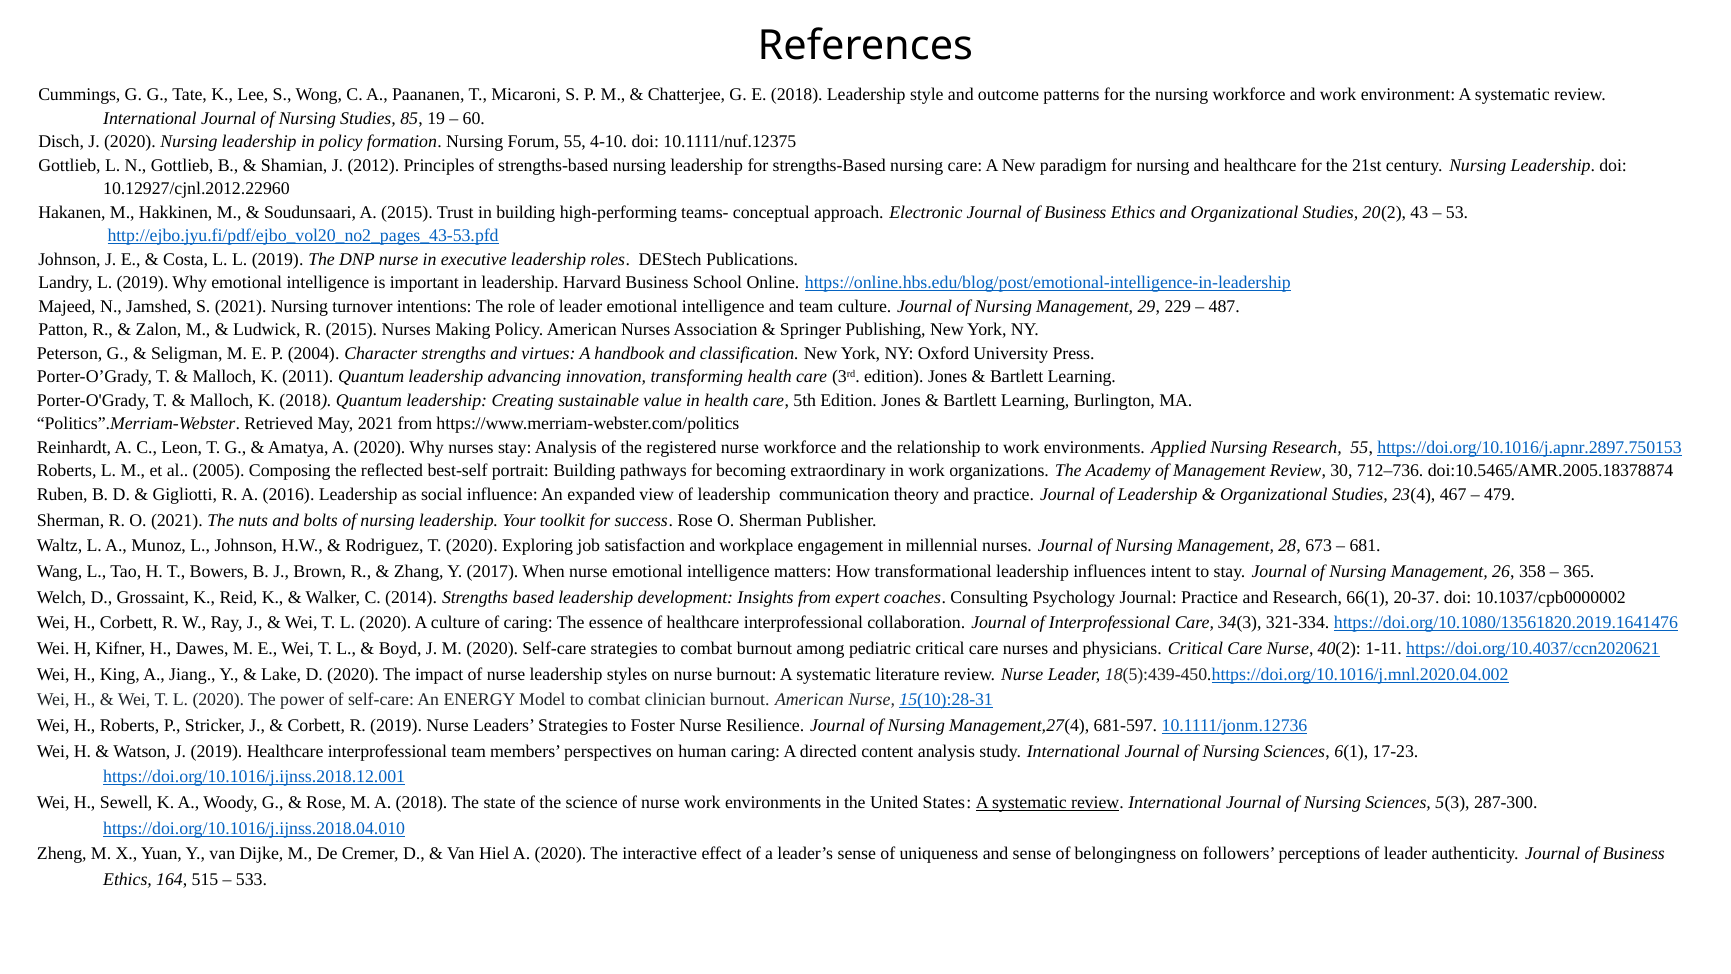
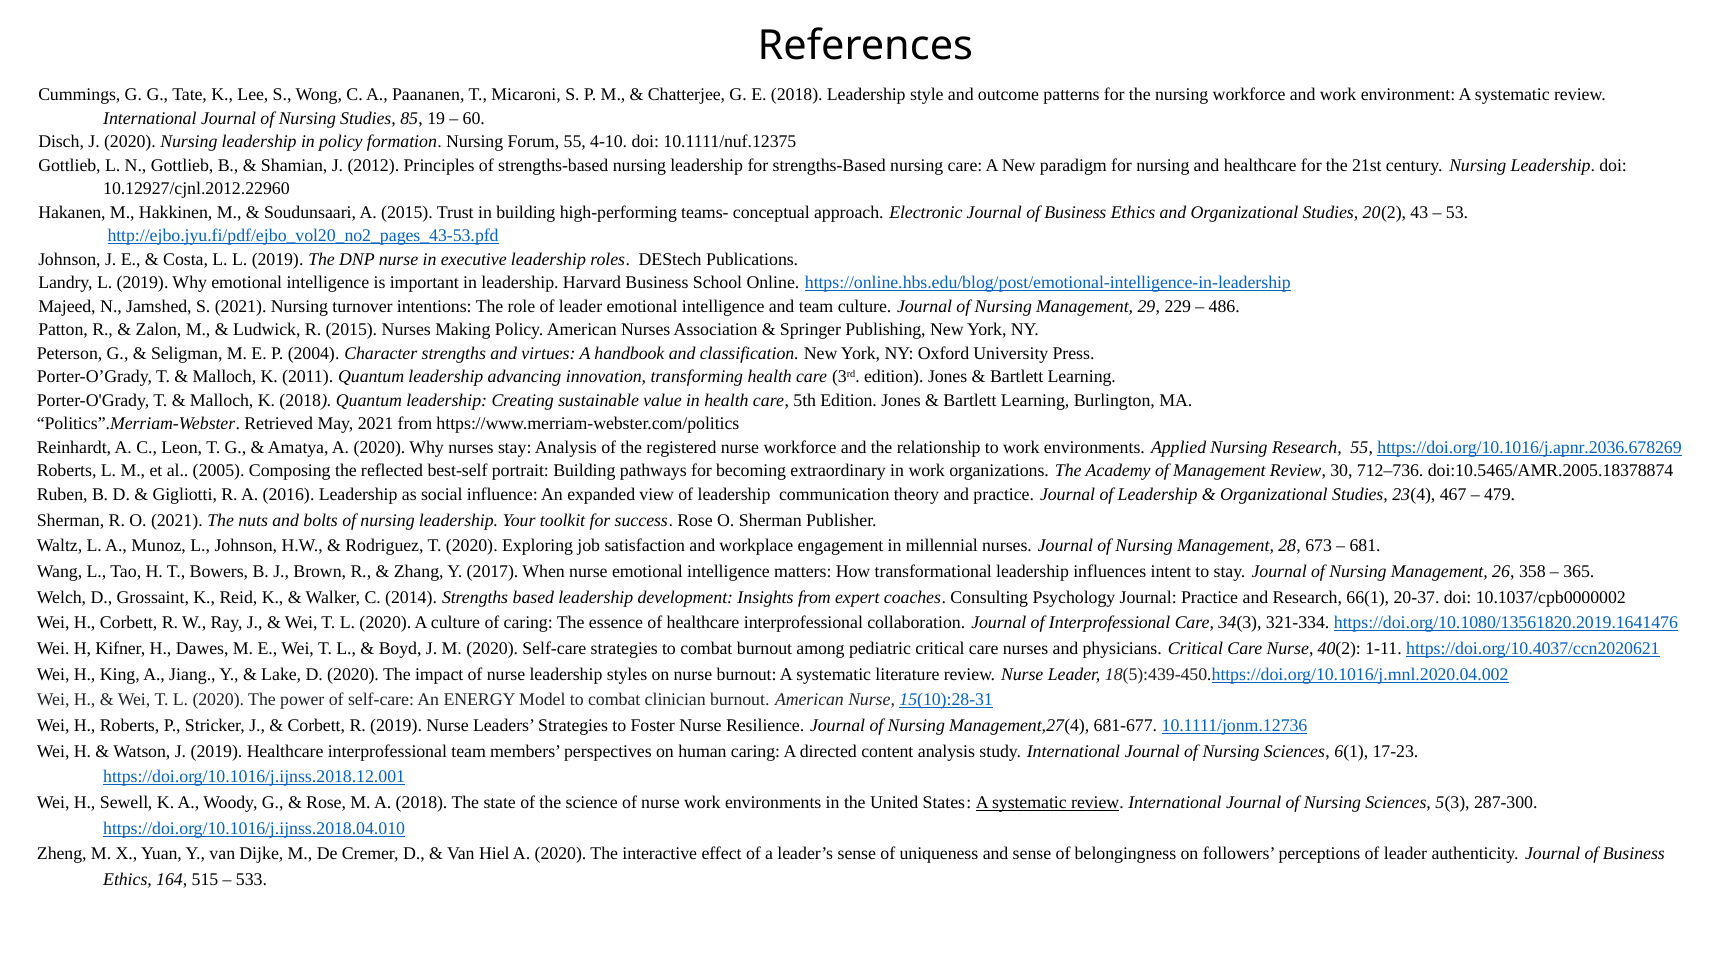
487: 487 -> 486 (1224, 306)
https://doi.org/10.1016/j.apnr.2897.750153: https://doi.org/10.1016/j.apnr.2897.750153 -> https://doi.org/10.1016/j.apnr.2036.678269 (1530, 447)
681-597: 681-597 -> 681-677 (1125, 725)
